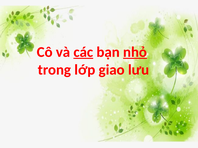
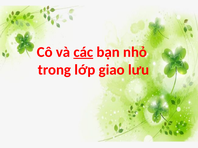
nhỏ underline: present -> none (135, 52)
